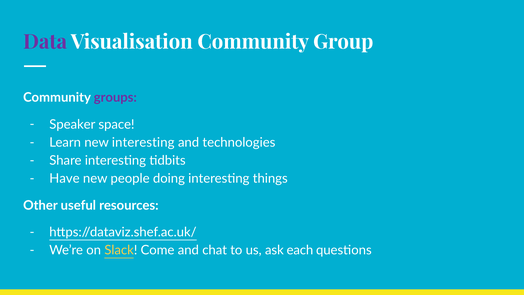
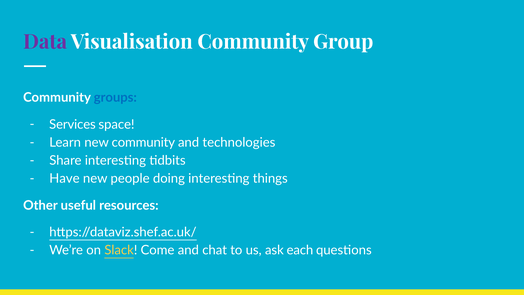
groups colour: purple -> blue (115, 97)
Speaker: Speaker -> Services (72, 124)
new interesting: interesting -> community (143, 142)
